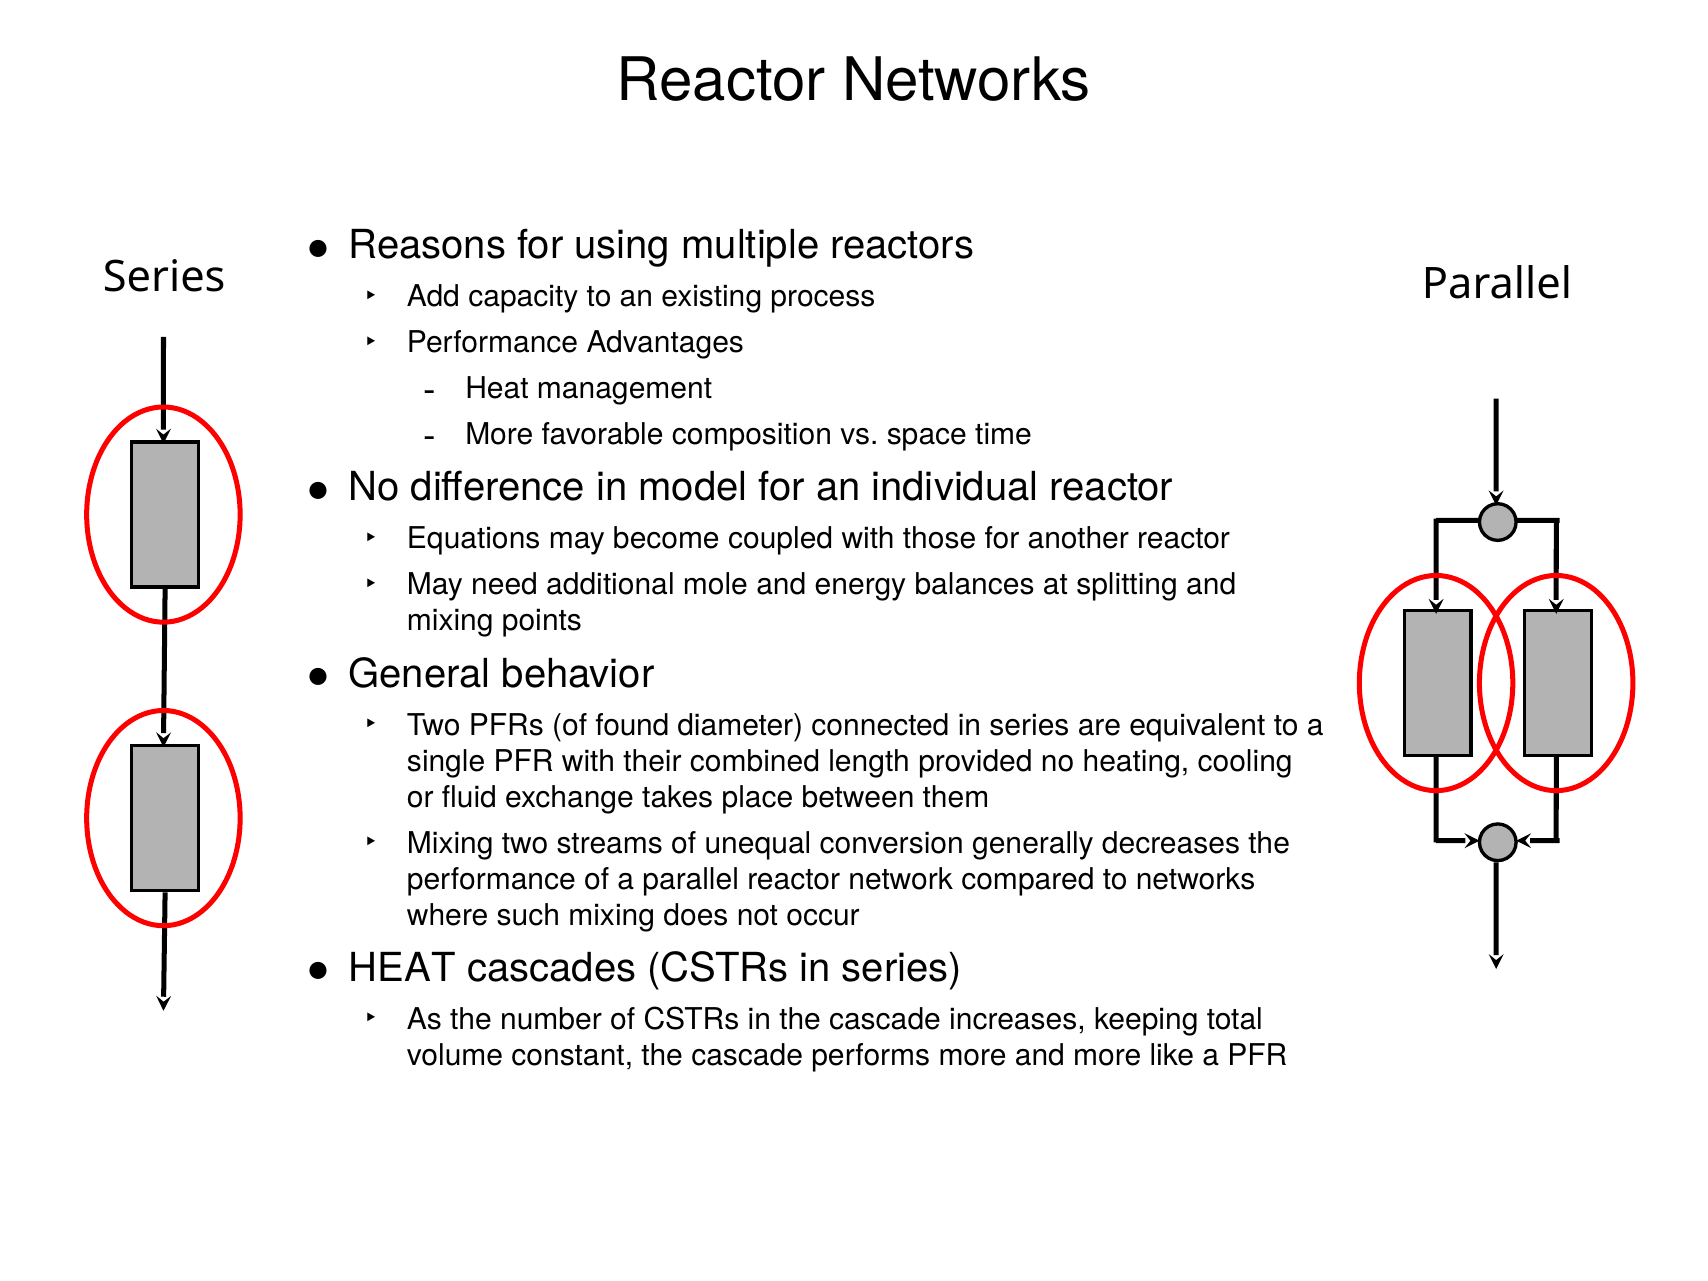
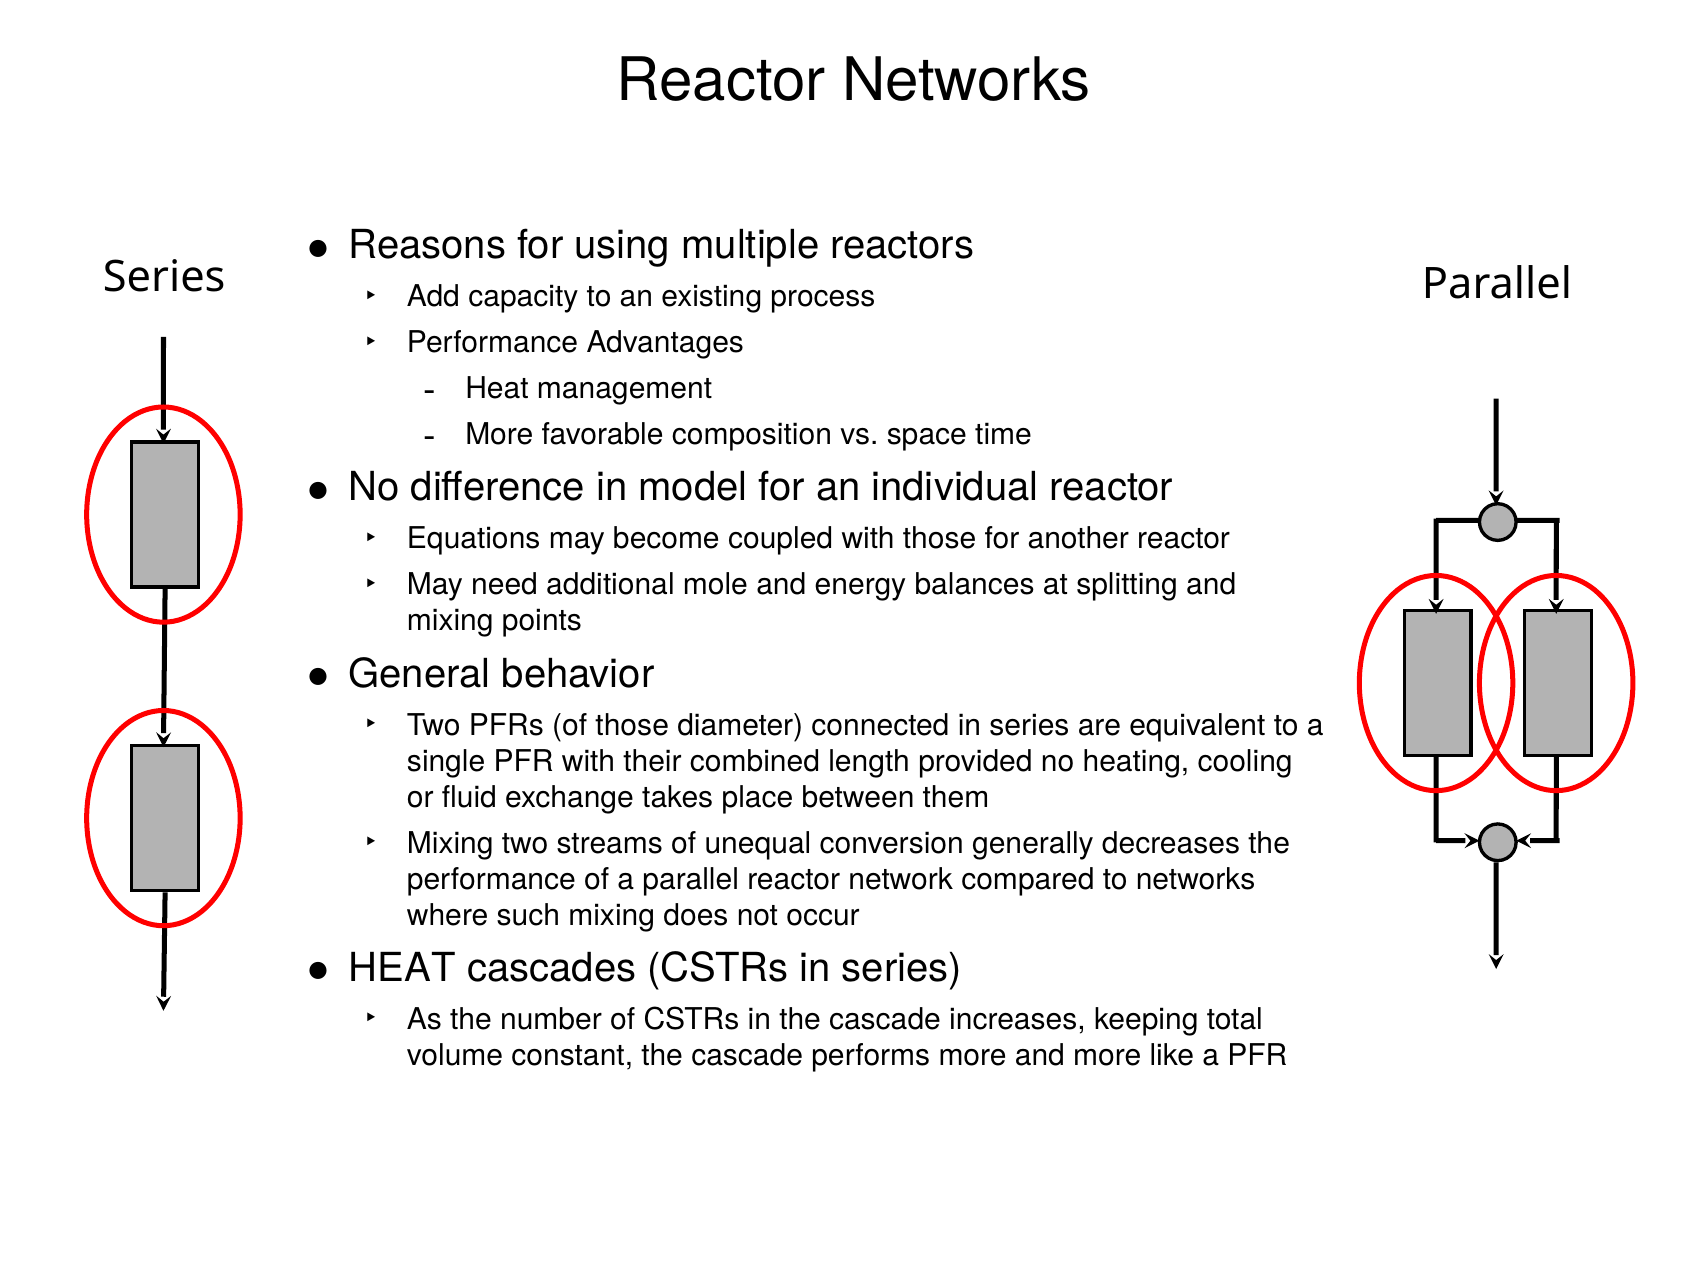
of found: found -> those (632, 725)
